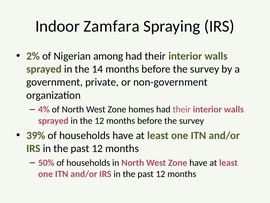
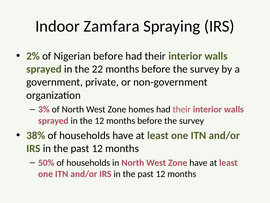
Nigerian among: among -> before (108, 56)
14: 14 -> 22 (97, 69)
4%: 4% -> 3% (44, 109)
39%: 39% -> 38% (36, 135)
